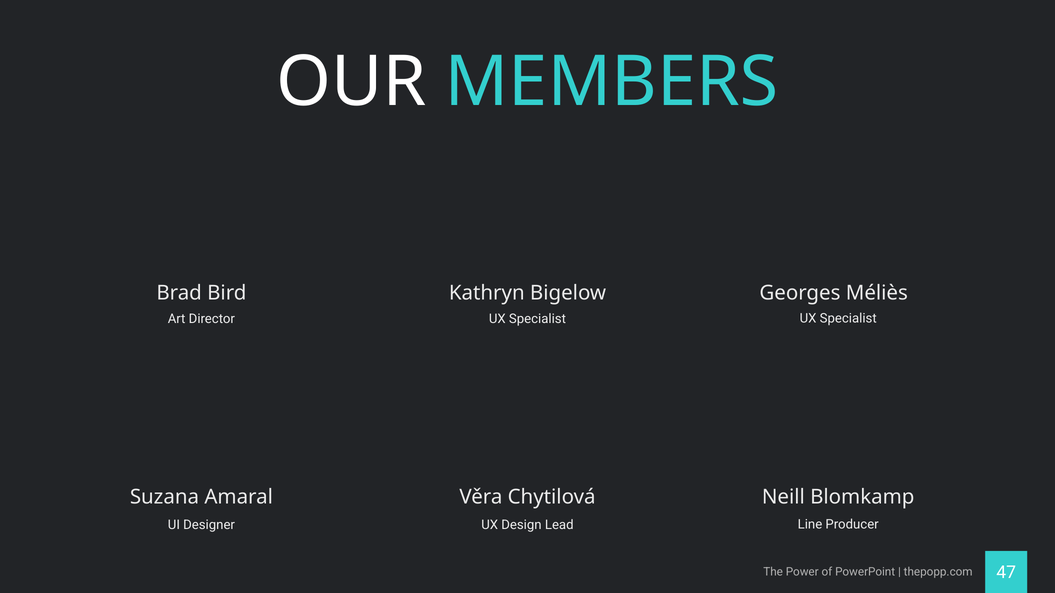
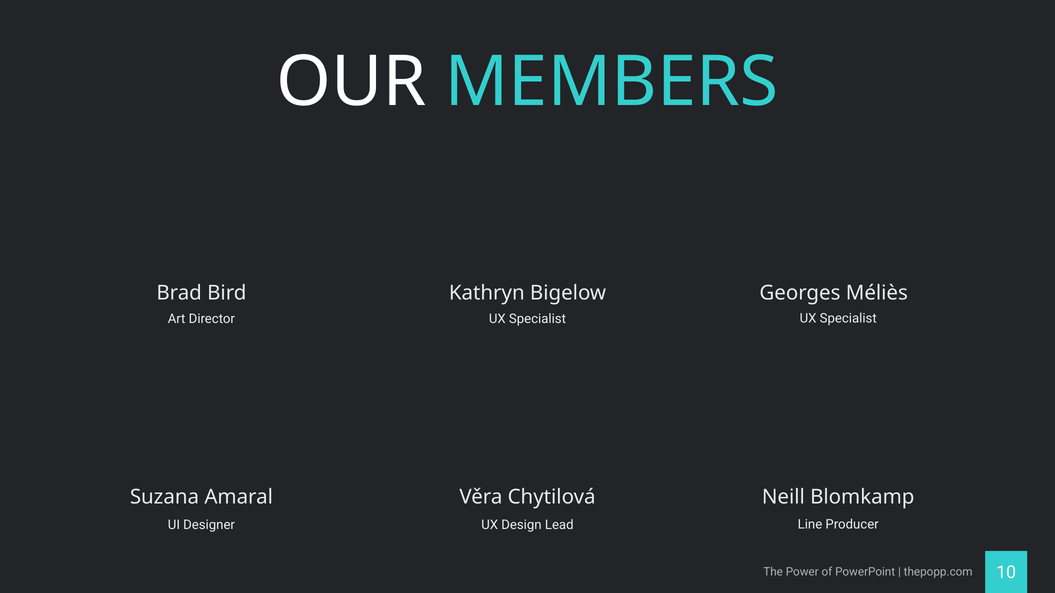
47: 47 -> 10 (1006, 573)
